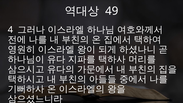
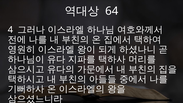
49: 49 -> 64 (112, 11)
